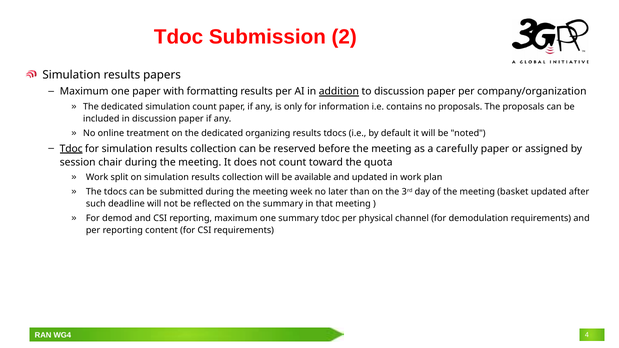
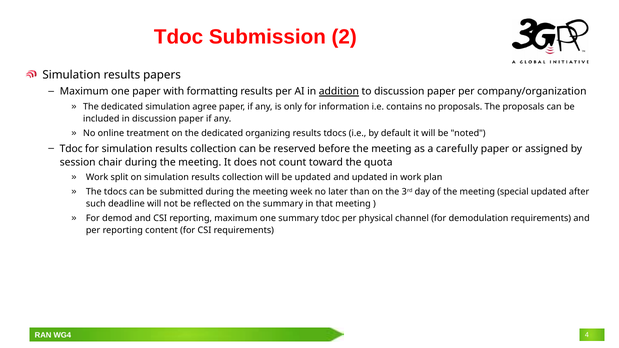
simulation count: count -> agree (205, 107)
Tdoc underline: present -> none (71, 149)
be available: available -> updated (313, 177)
basket: basket -> special (513, 192)
